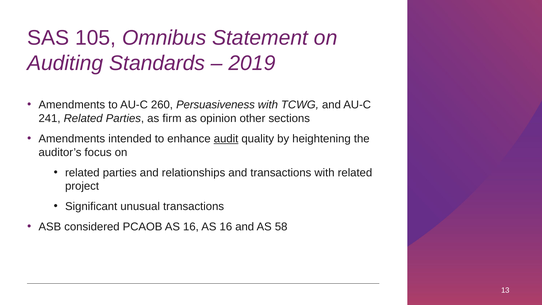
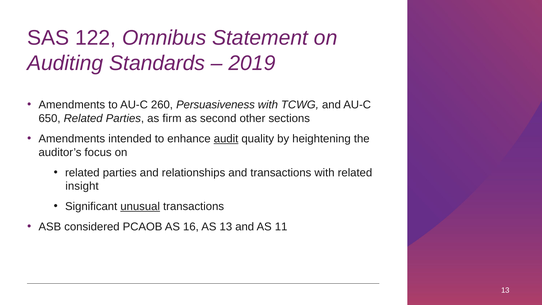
105: 105 -> 122 (96, 38)
241: 241 -> 650 (50, 118)
opinion: opinion -> second (218, 118)
project: project -> insight (82, 186)
unusual underline: none -> present (140, 206)
16 AS 16: 16 -> 13 (226, 227)
58: 58 -> 11 (281, 227)
